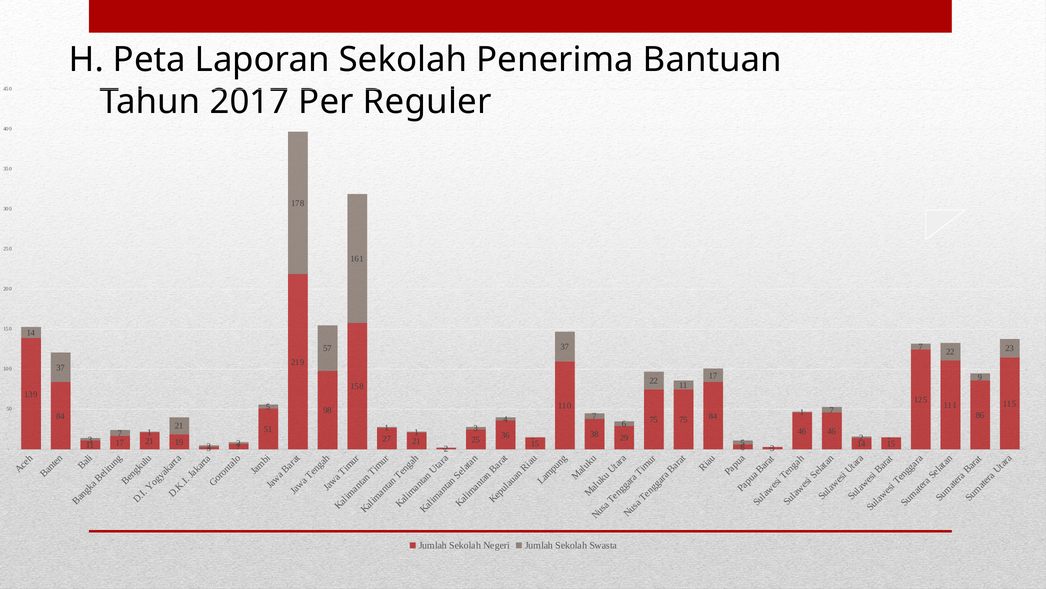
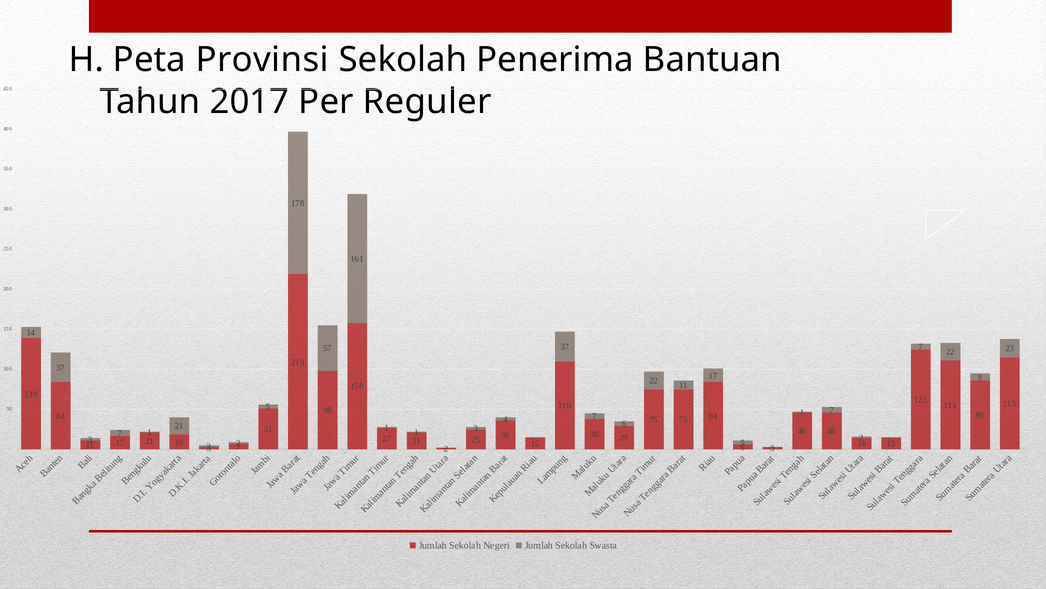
Laporan: Laporan -> Provinsi (262, 60)
